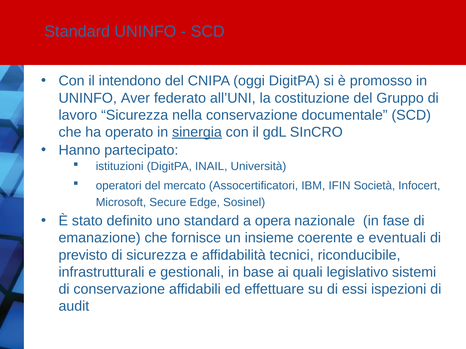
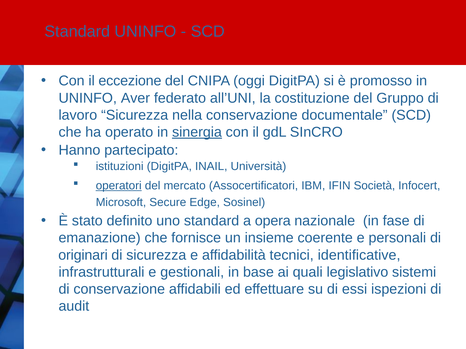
intendono: intendono -> eccezione (130, 81)
operatori underline: none -> present (119, 186)
eventuali: eventuali -> personali (397, 238)
previsto: previsto -> originari (83, 255)
riconducibile: riconducibile -> identificative (359, 255)
